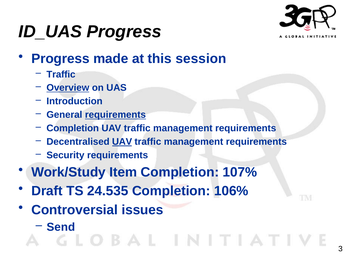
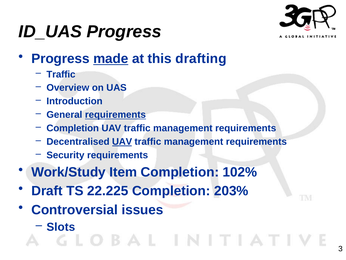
made underline: none -> present (111, 59)
session: session -> drafting (201, 59)
Overview underline: present -> none (68, 88)
107%: 107% -> 102% (240, 172)
24.535: 24.535 -> 22.225 (108, 191)
106%: 106% -> 203% (231, 191)
Send: Send -> Slots (61, 227)
